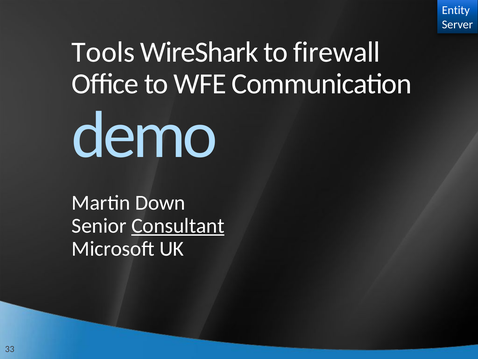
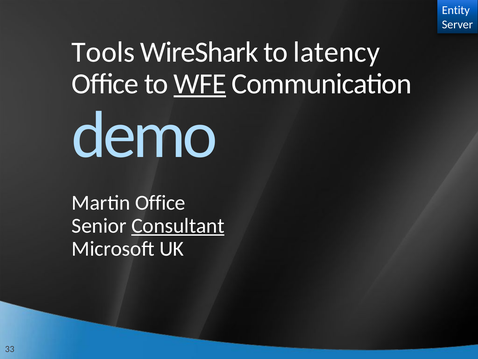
firewall: firewall -> latency (337, 52)
WFE underline: none -> present (200, 84)
Martin Down: Down -> Office (160, 203)
